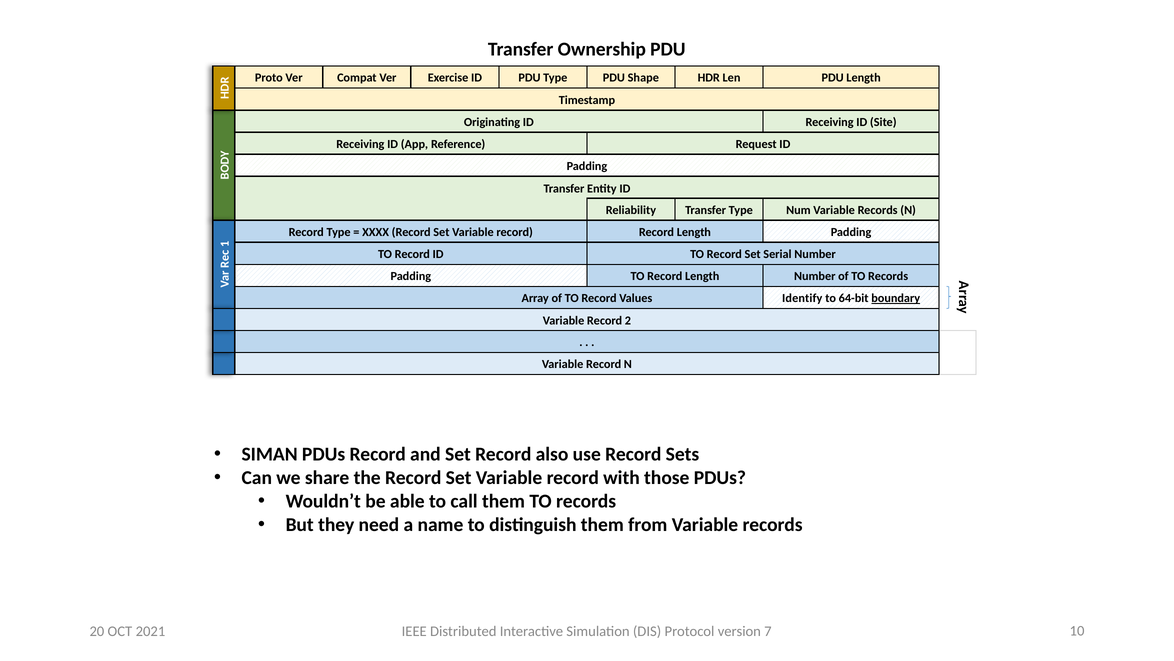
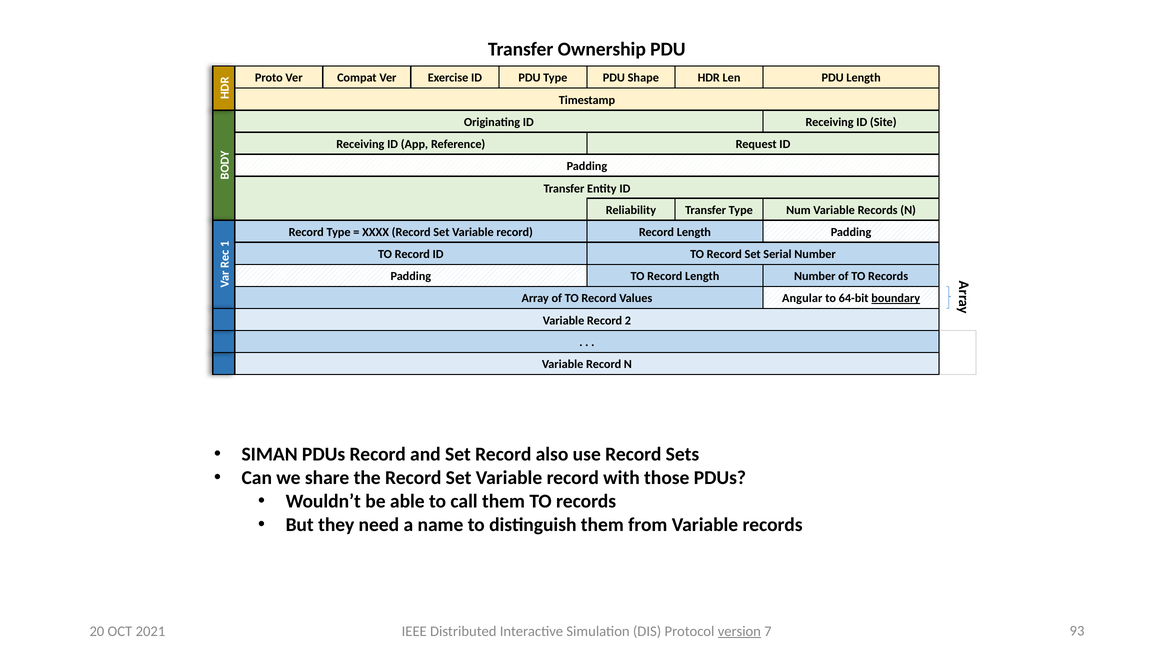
Identify: Identify -> Angular (802, 298)
version underline: none -> present (739, 631)
10: 10 -> 93 (1077, 631)
